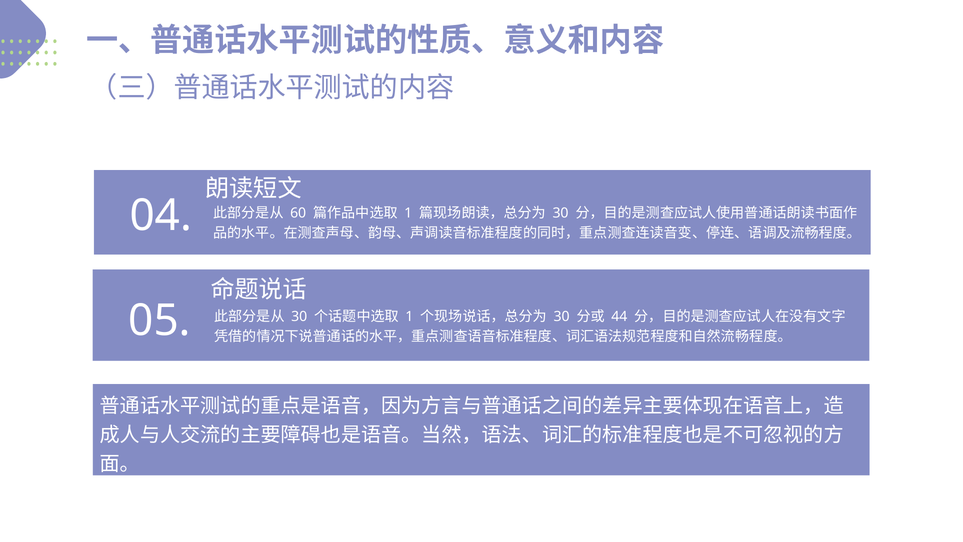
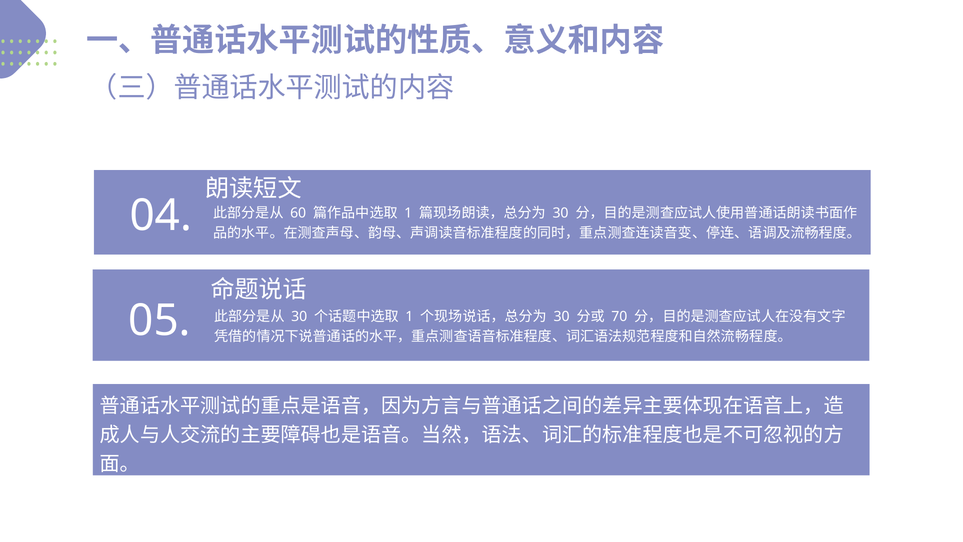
44: 44 -> 70 (619, 316)
